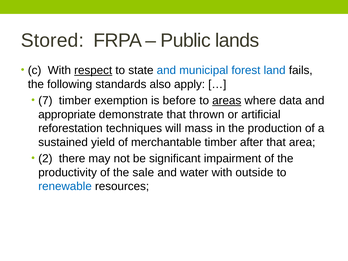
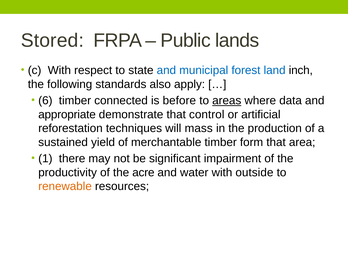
respect underline: present -> none (93, 70)
fails: fails -> inch (301, 70)
7: 7 -> 6 (45, 101)
exemption: exemption -> connected (121, 101)
thrown: thrown -> control (207, 114)
after: after -> form (252, 142)
2: 2 -> 1 (45, 159)
sale: sale -> acre (143, 172)
renewable colour: blue -> orange (65, 186)
